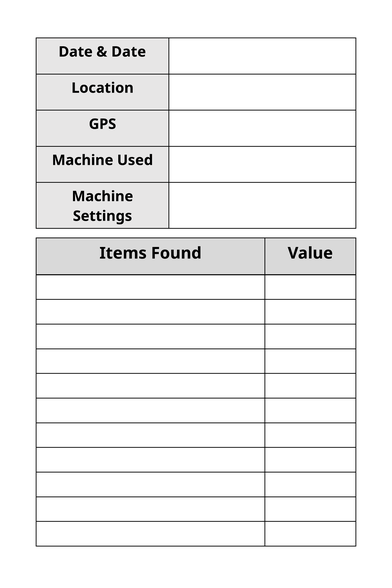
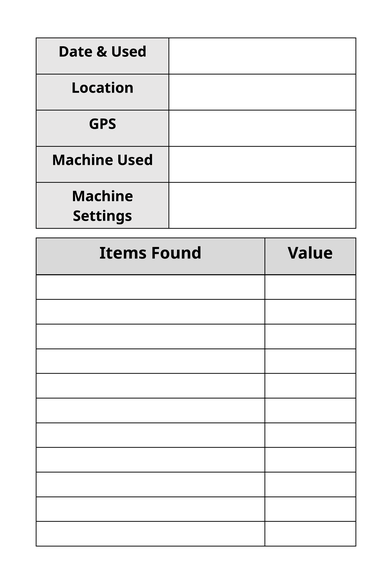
Date: Date -> Used (129, 52)
